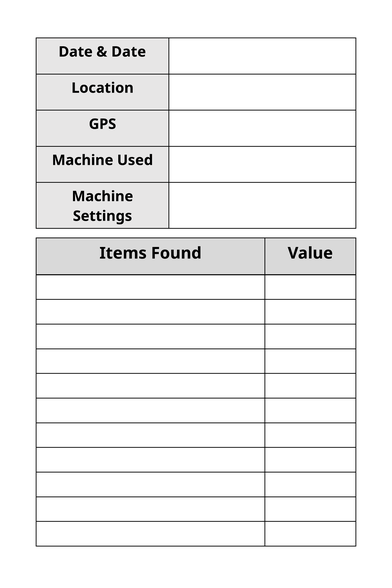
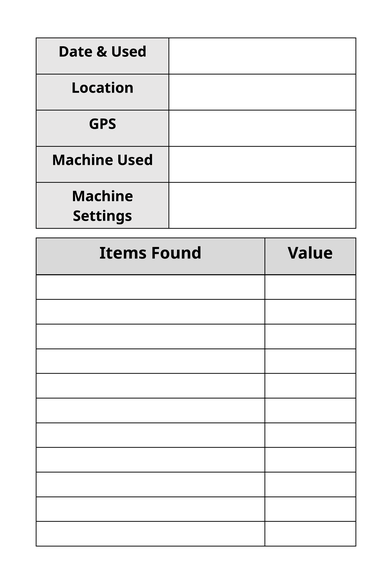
Date: Date -> Used (129, 52)
